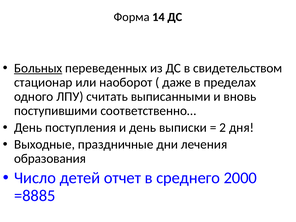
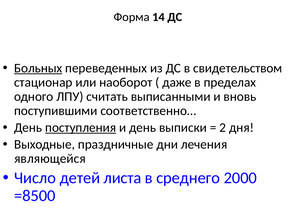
поступления underline: none -> present (81, 128)
образования: образования -> являющейся (50, 159)
отчет: отчет -> листа (122, 178)
=8885: =8885 -> =8500 (35, 196)
